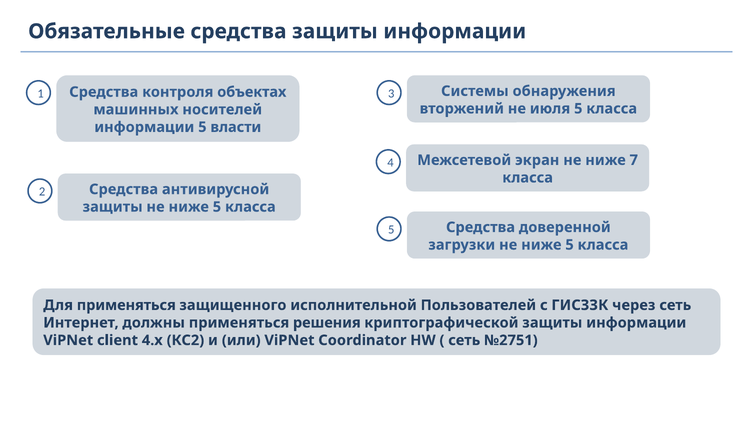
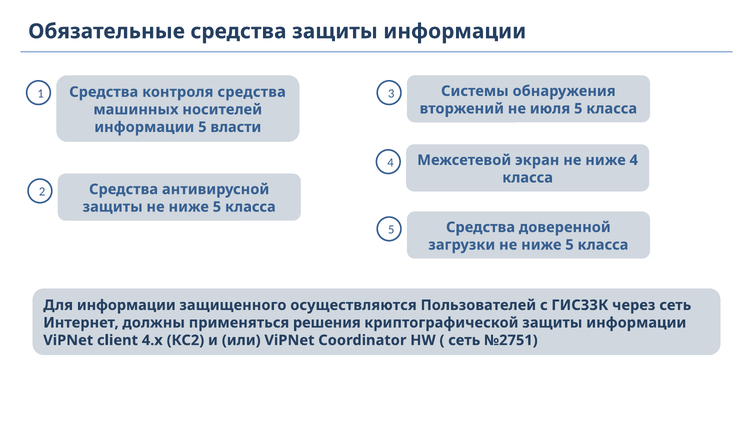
контроля объектах: объектах -> средства (252, 92)
ниже 7: 7 -> 4 (634, 160)
Для применяться: применяться -> информации (126, 306)
исполнительной: исполнительной -> осуществляются (354, 306)
